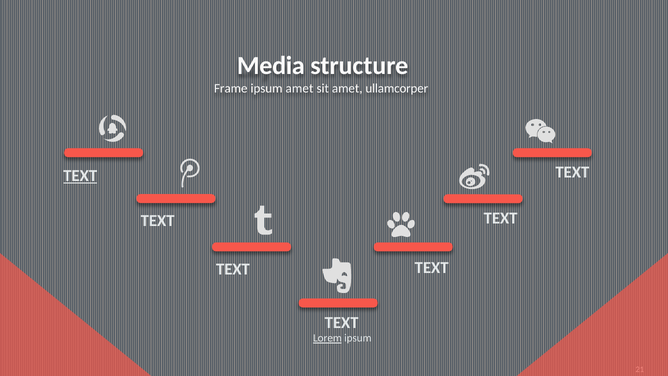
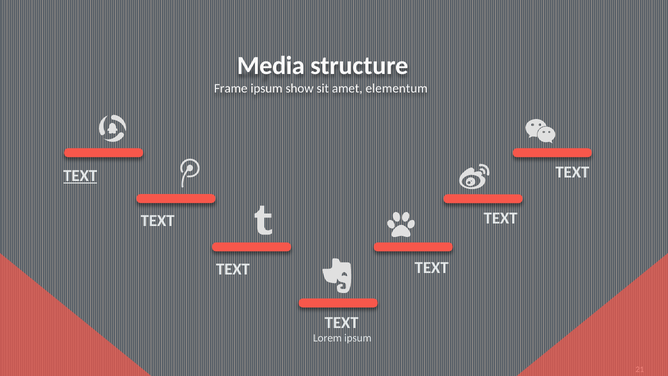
ipsum amet: amet -> show (300, 88)
ullamcorper: ullamcorper -> elementum (397, 88)
Lorem underline: present -> none (327, 338)
